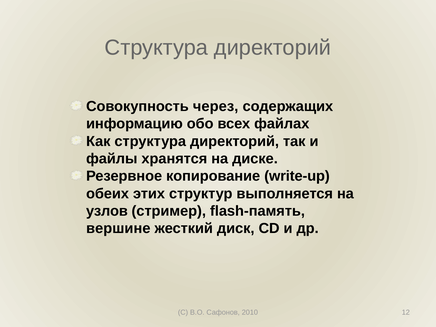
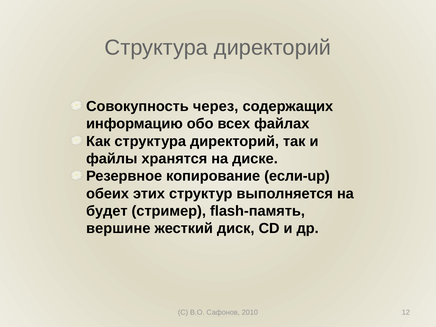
write-up: write-up -> если-up (297, 176)
узлов: узлов -> будет (107, 211)
